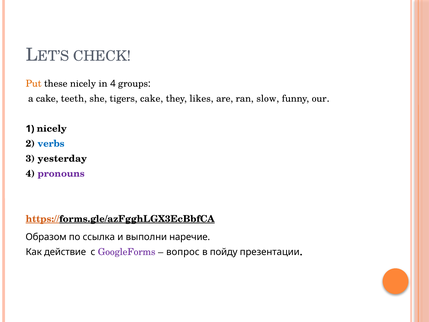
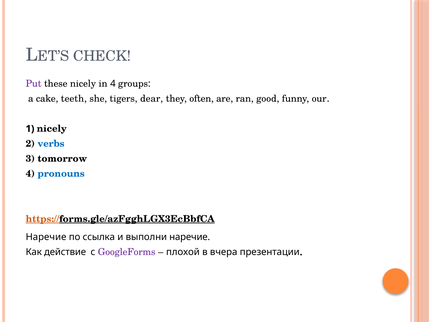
Put colour: orange -> purple (34, 84)
tigers cake: cake -> dear (152, 99)
likes: likes -> often (202, 99)
slow: slow -> good (268, 99)
yesterday: yesterday -> tomorrow (62, 159)
pronouns colour: purple -> blue (61, 174)
Образом: Образом -> Наречие (46, 237)
вопрос: вопрос -> плохой (183, 252)
пойду: пойду -> вчера (224, 252)
